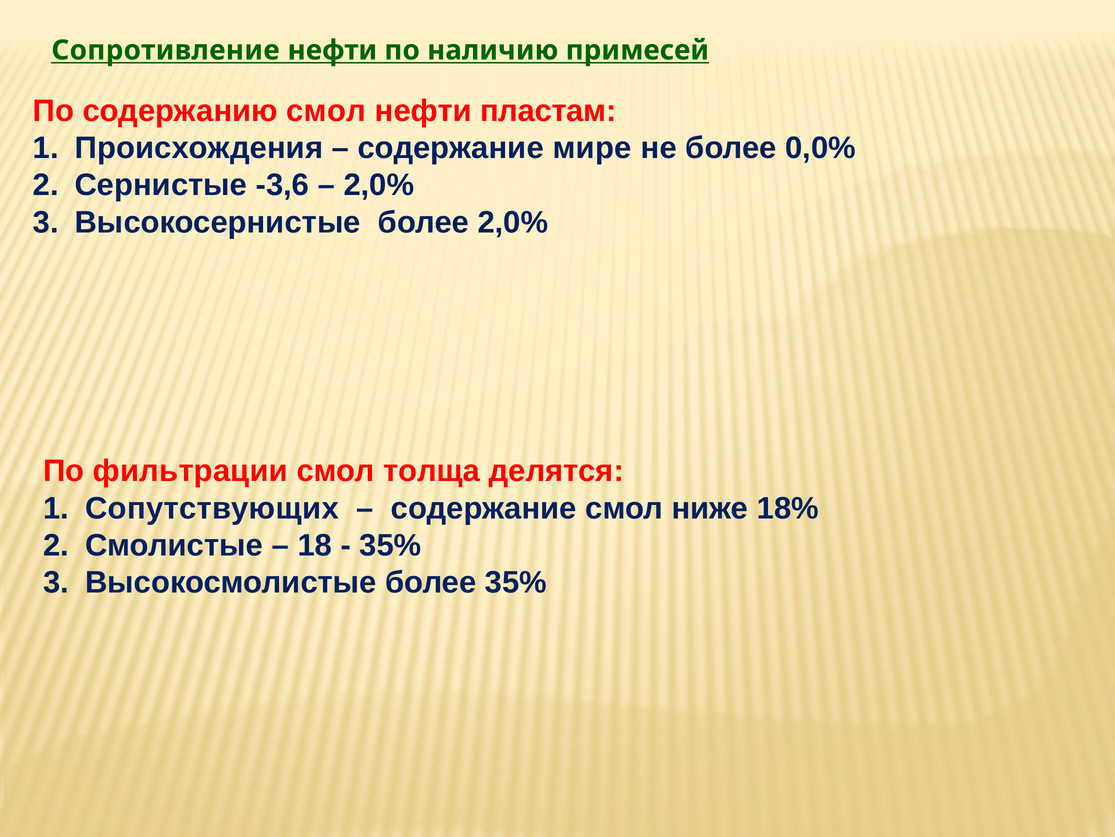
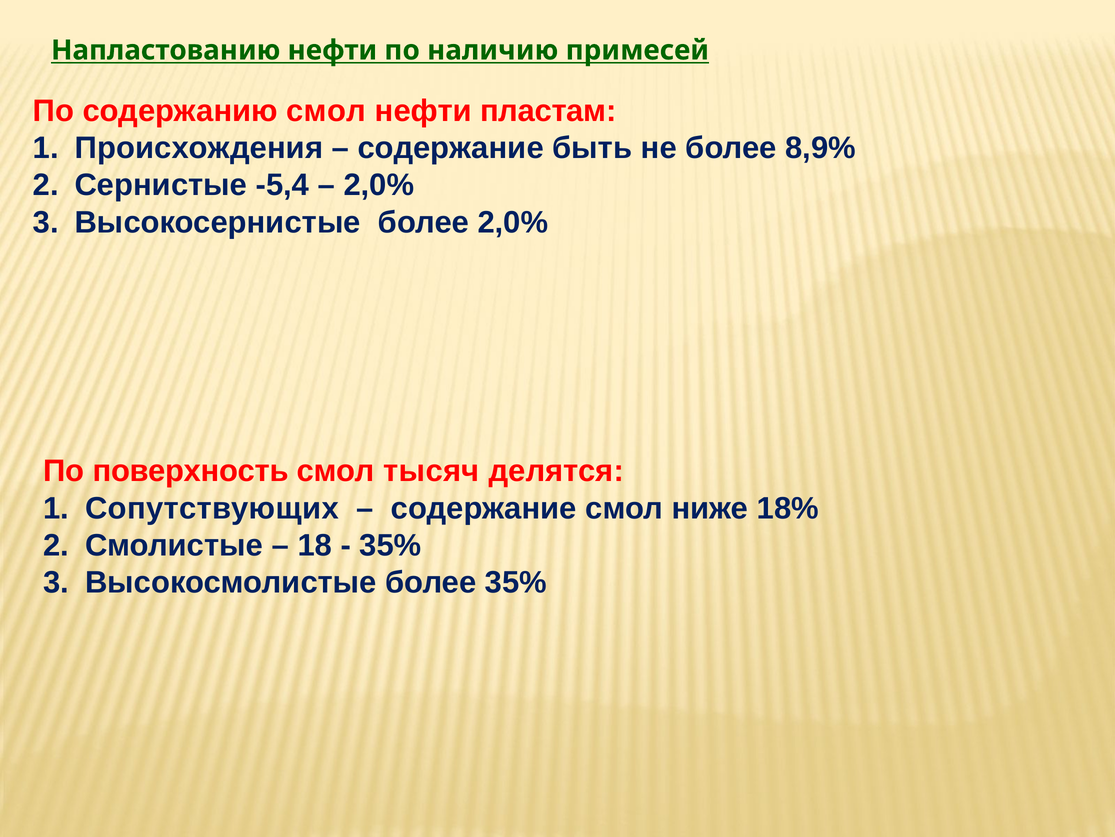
Сопротивление: Сопротивление -> Напластованию (166, 50)
мире: мире -> быть (592, 148)
0,0%: 0,0% -> 8,9% (821, 148)
-3,6: -3,6 -> -5,4 (282, 185)
фильтрации: фильтрации -> поверхность (191, 471)
толща: толща -> тысяч (431, 471)
